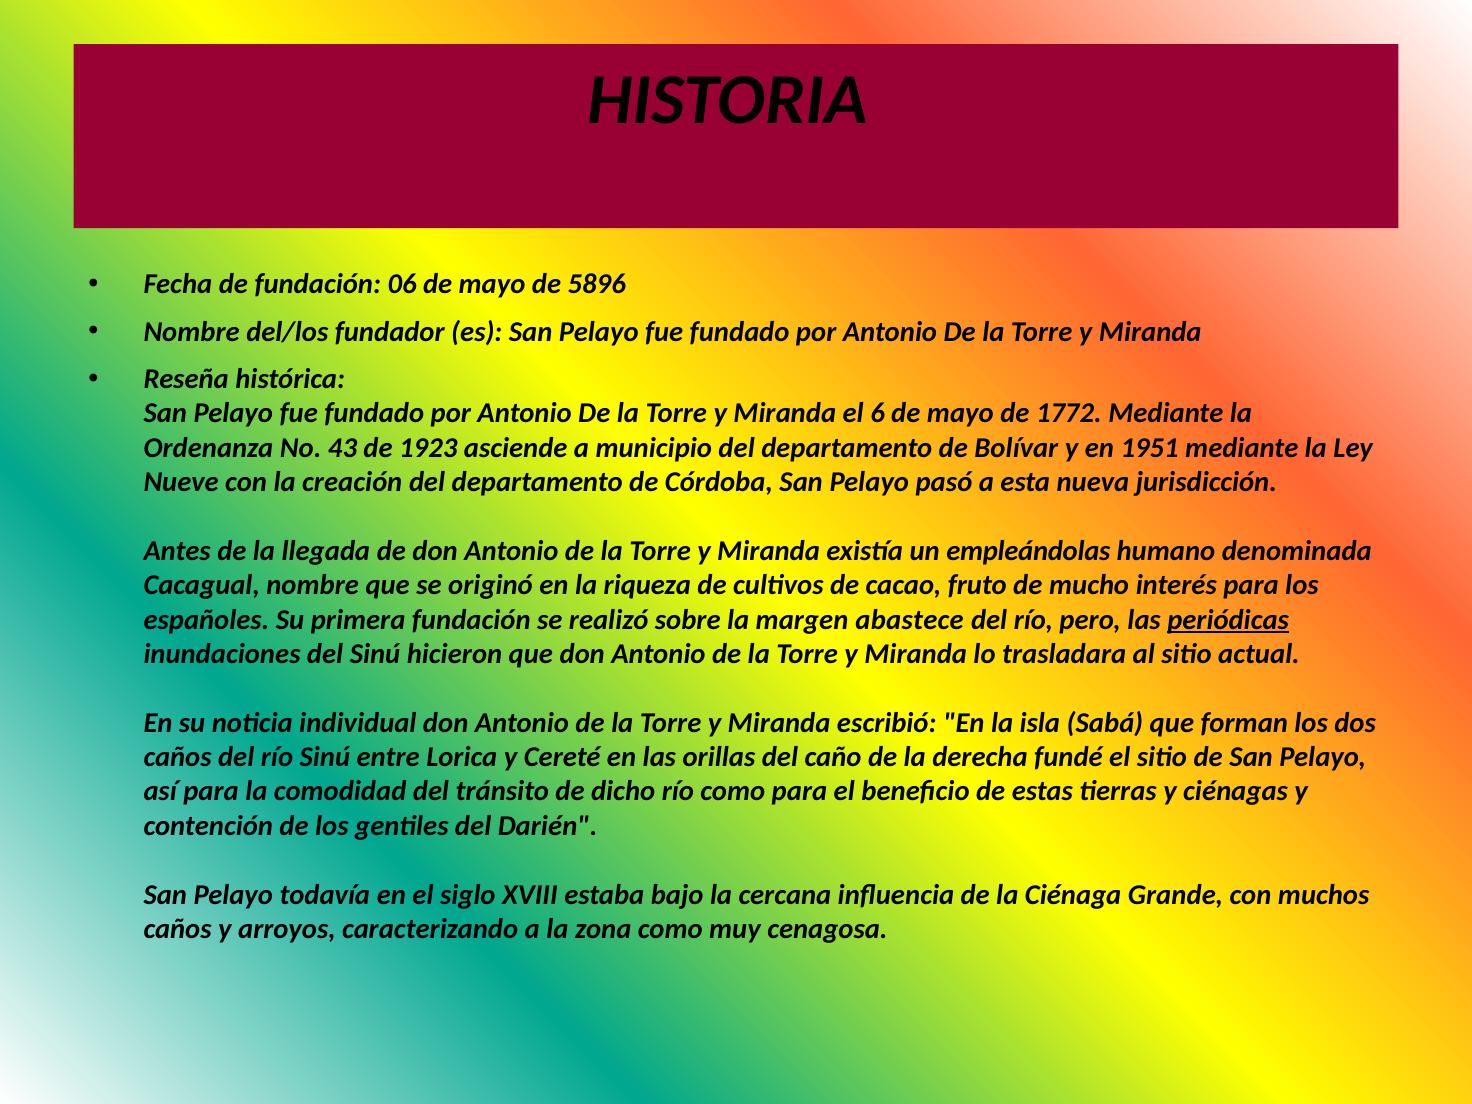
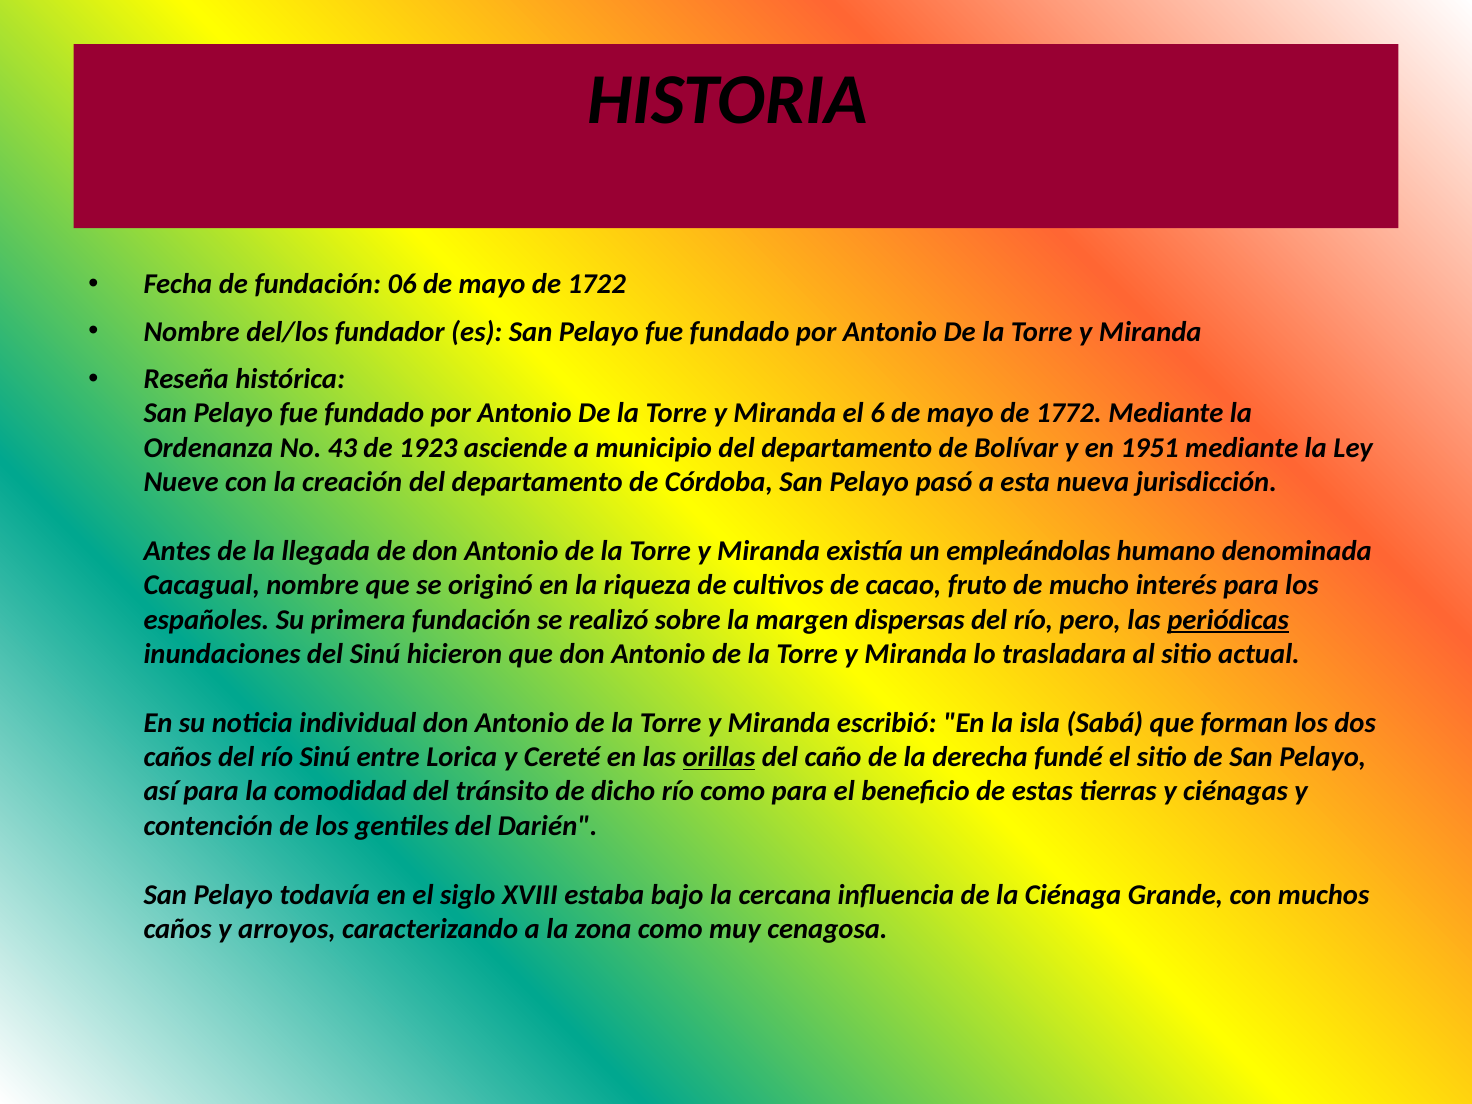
5896: 5896 -> 1722 (597, 284)
abastece: abastece -> dispersas (910, 620)
orillas underline: none -> present (719, 757)
